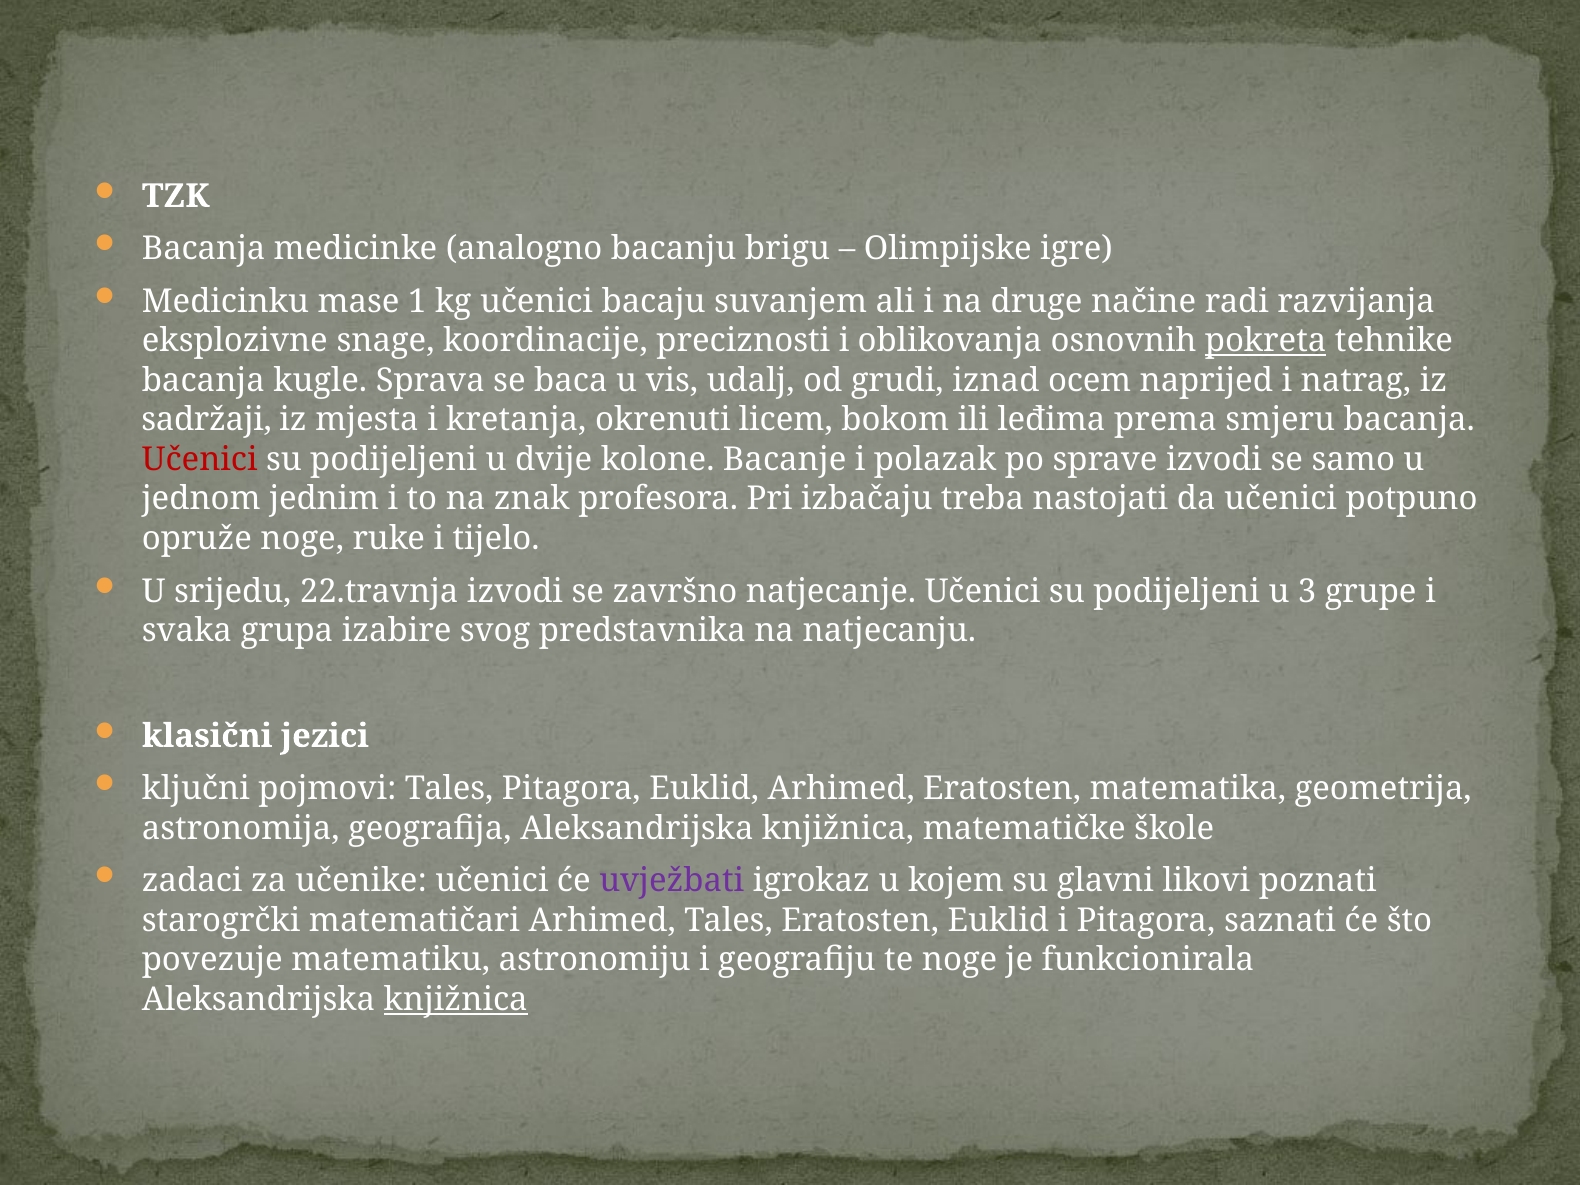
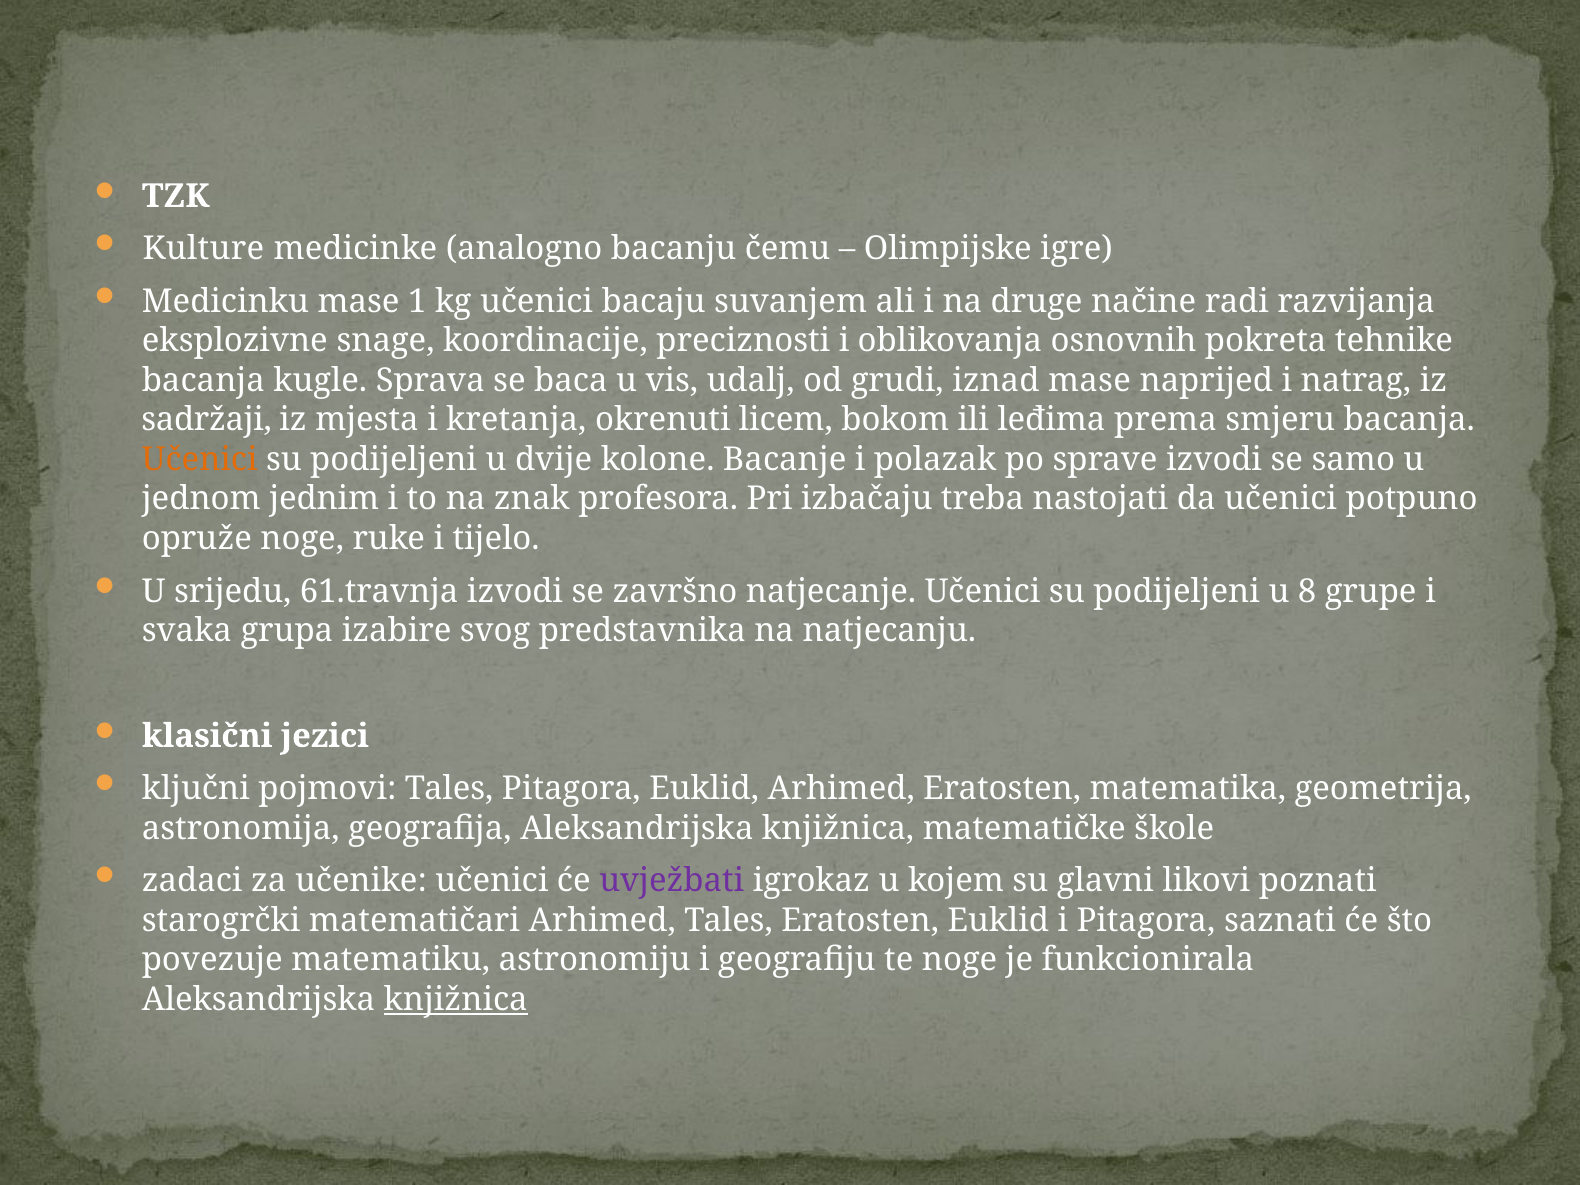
Bacanja: Bacanja -> Kulture (203, 249)
brigu: brigu -> čemu (788, 249)
pokreta underline: present -> none (1266, 341)
iznad ocem: ocem -> mase (1089, 380)
Učenici colour: red -> orange (200, 459)
22.travnja: 22.travnja -> 61.travnja (379, 591)
3: 3 -> 8 (1307, 591)
